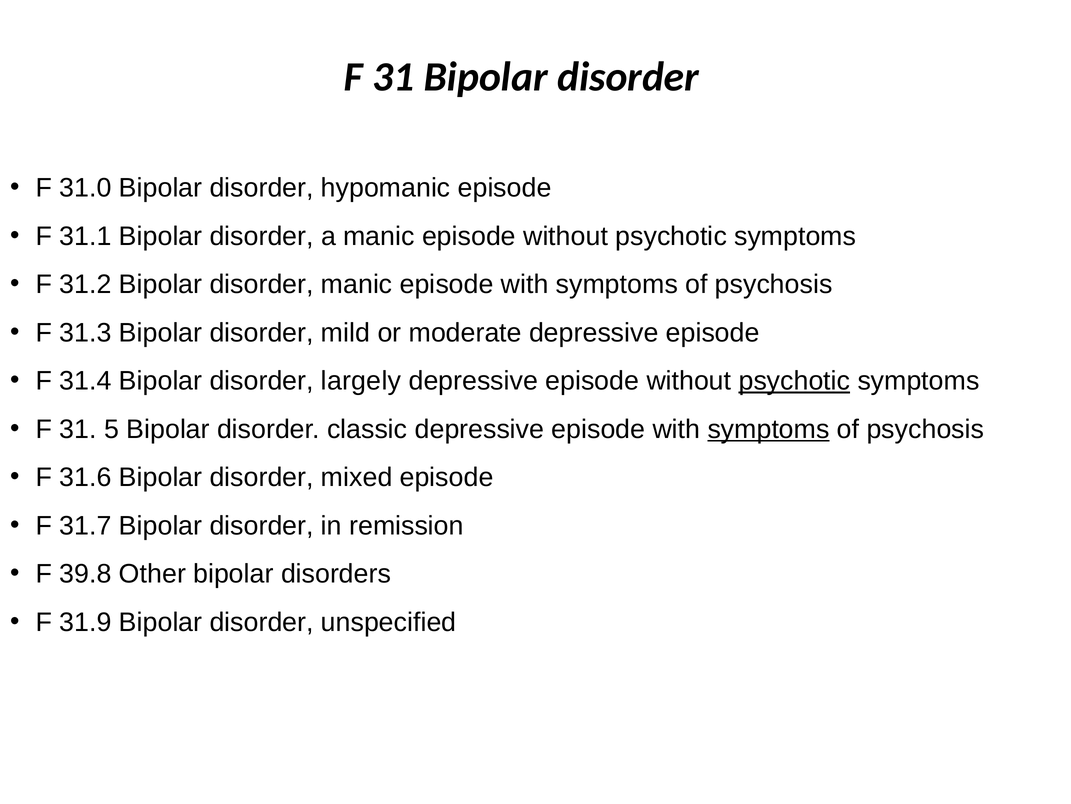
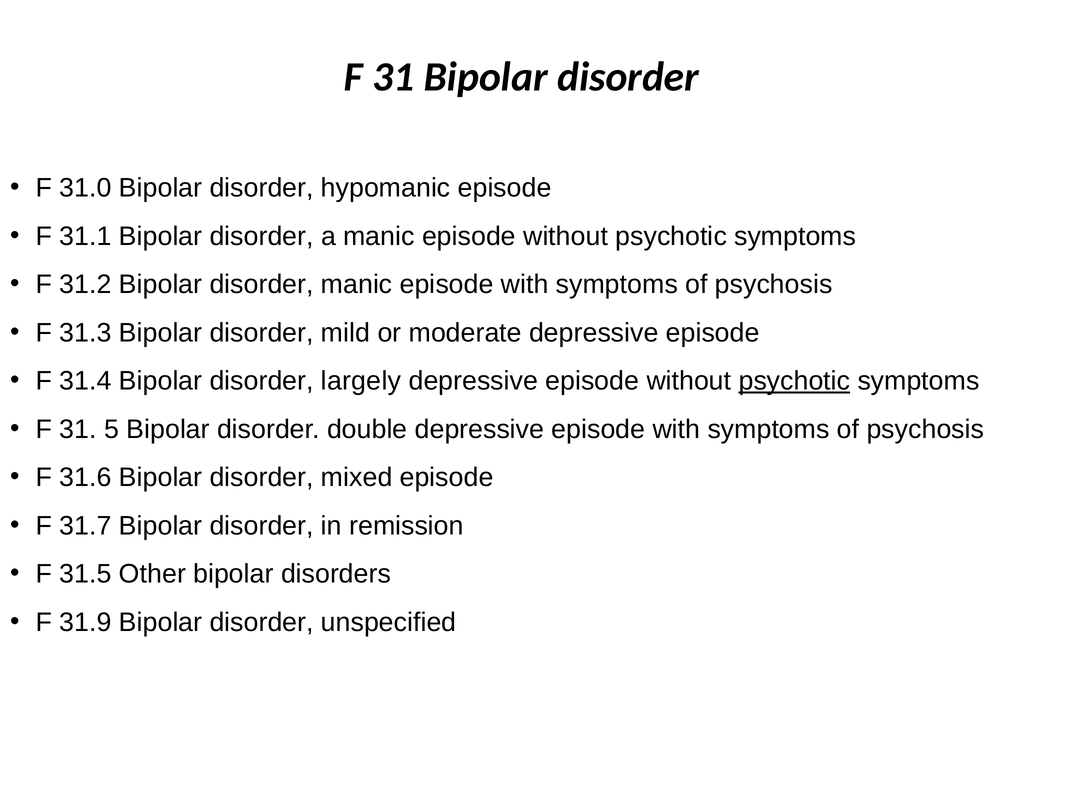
classic: classic -> double (367, 429)
symptoms underline: present -> none (769, 429)
39.8: 39.8 -> 31.5 (86, 573)
